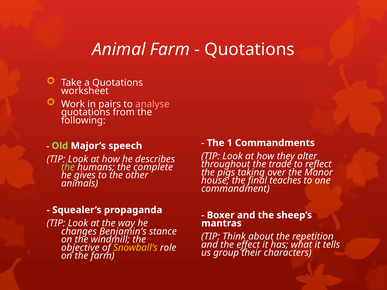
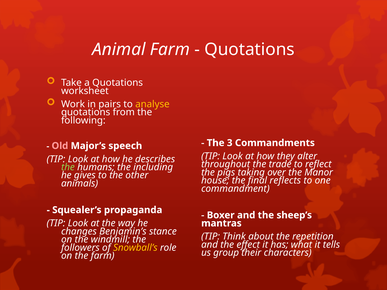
analyse colour: pink -> yellow (152, 104)
1: 1 -> 3 (230, 143)
Old colour: light green -> pink (60, 146)
complete: complete -> including (153, 167)
teaches: teaches -> reflects (285, 181)
objective: objective -> followers (80, 248)
